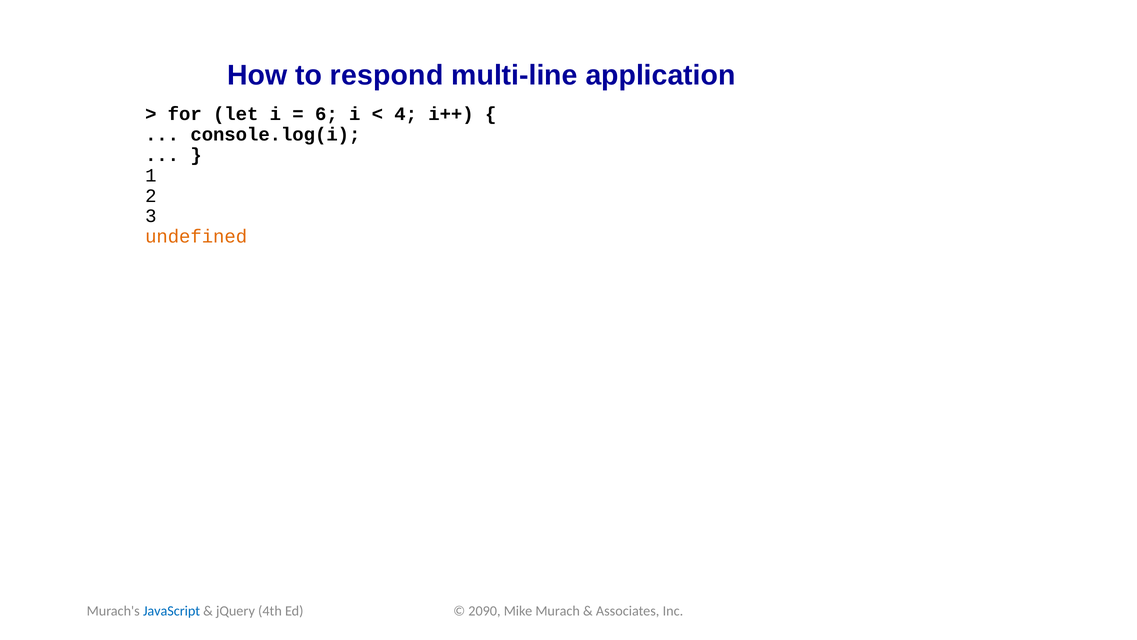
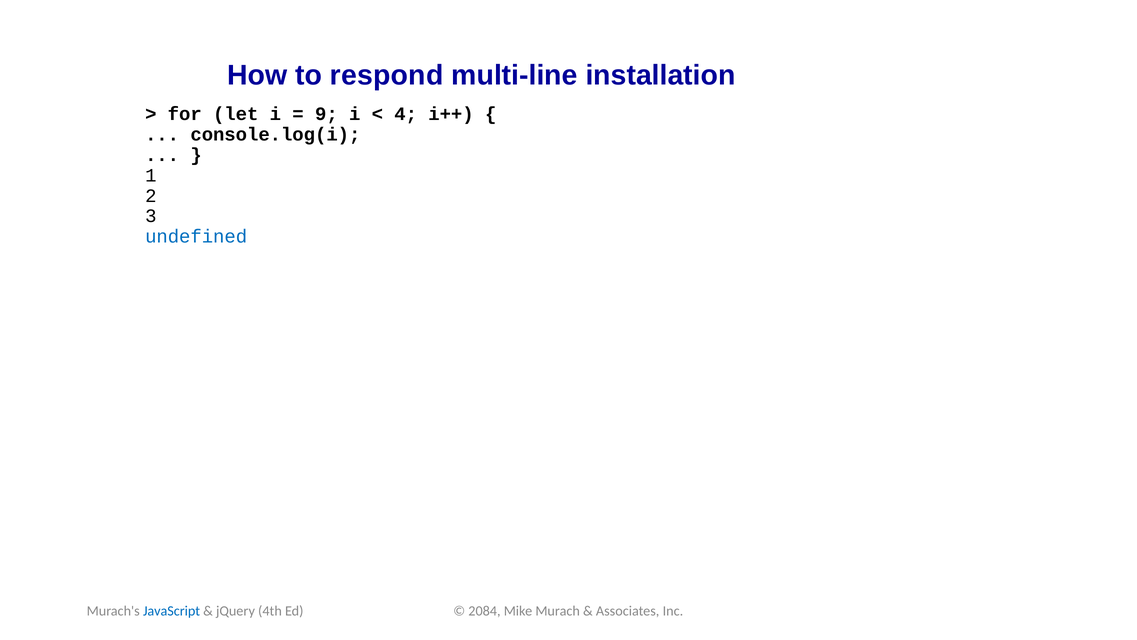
application: application -> installation (661, 75)
6: 6 -> 9 (326, 114)
undefined colour: orange -> blue (196, 237)
2090: 2090 -> 2084 (484, 611)
